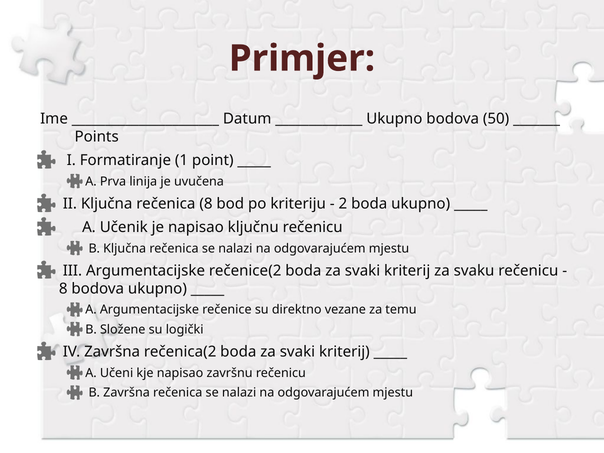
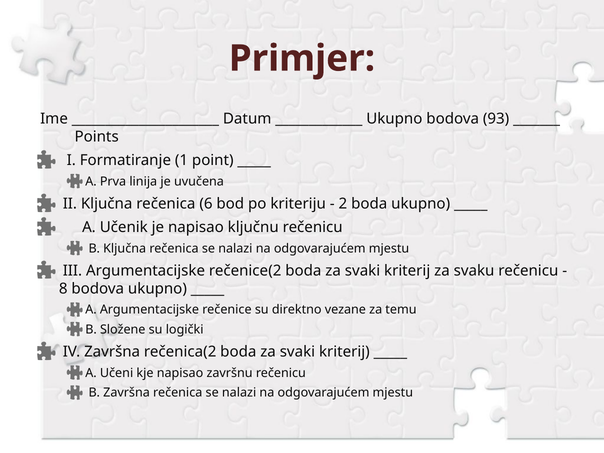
50: 50 -> 93 (496, 119)
rečenica 8: 8 -> 6 (206, 204)
